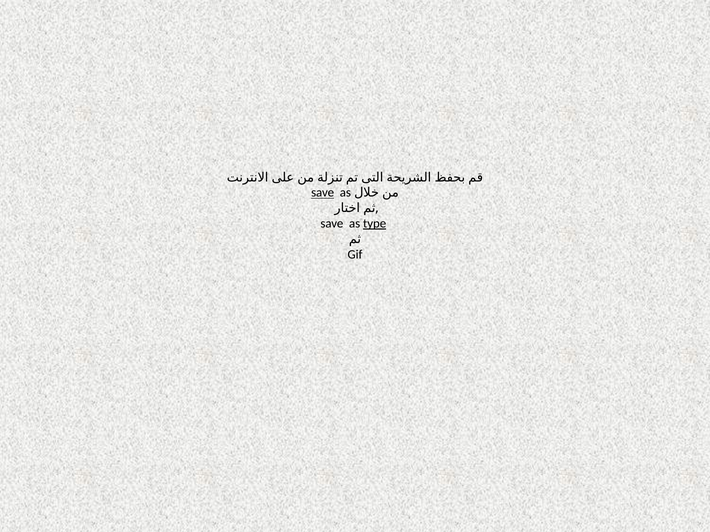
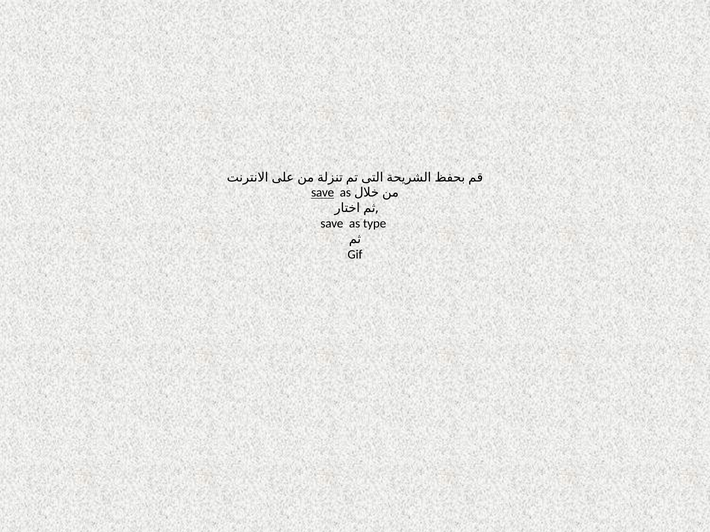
type underline: present -> none (375, 224)
